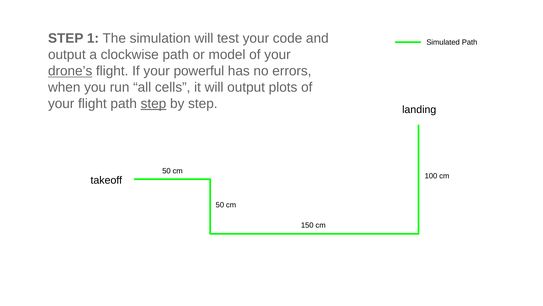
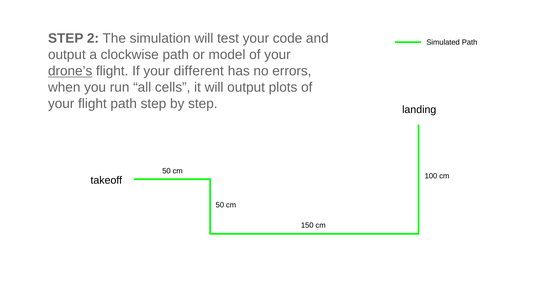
1: 1 -> 2 (93, 38)
powerful: powerful -> different (199, 71)
step underline: present -> none (153, 104)
